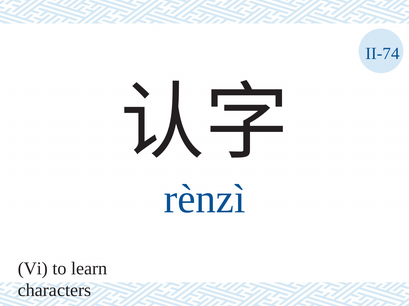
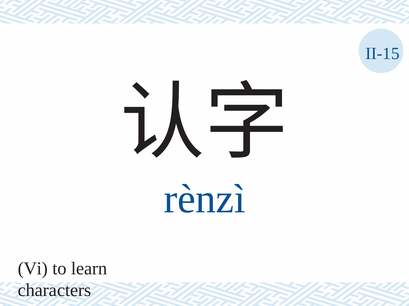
II-74: II-74 -> II-15 (383, 54)
